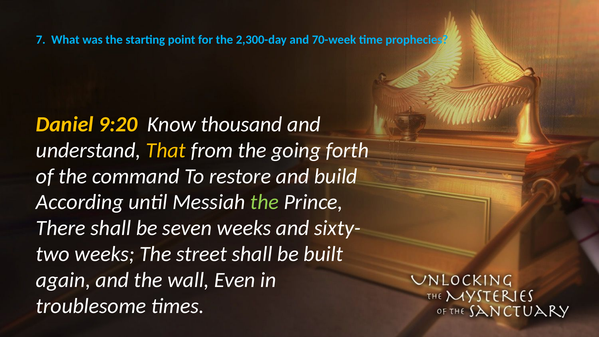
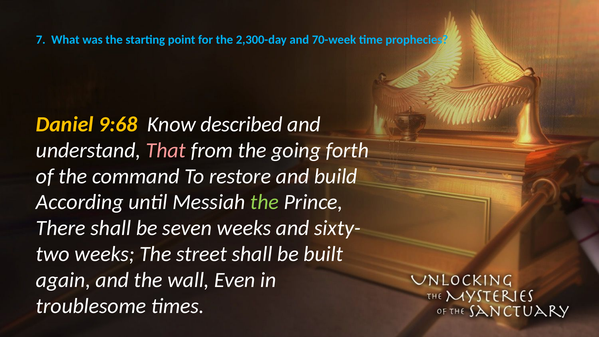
9:20: 9:20 -> 9:68 (118, 124)
thousand: thousand -> described (242, 124)
That colour: yellow -> pink (166, 150)
